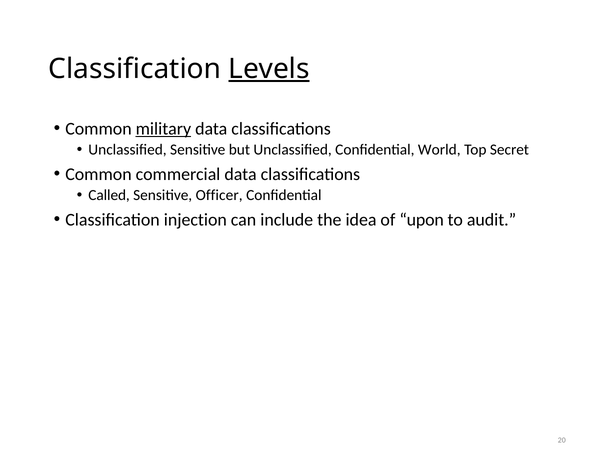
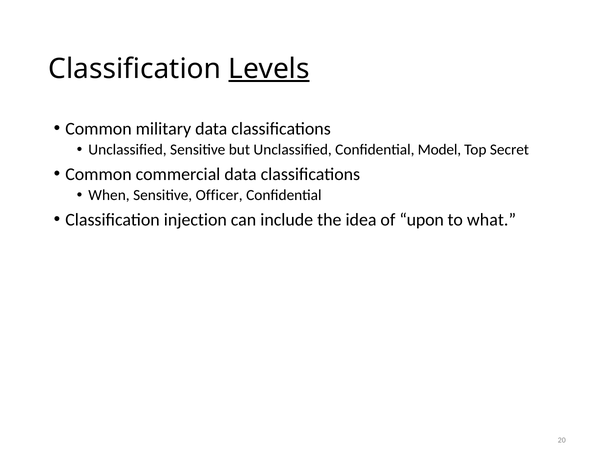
military underline: present -> none (163, 128)
World: World -> Model (439, 150)
Called: Called -> When (109, 195)
audit: audit -> what (491, 219)
